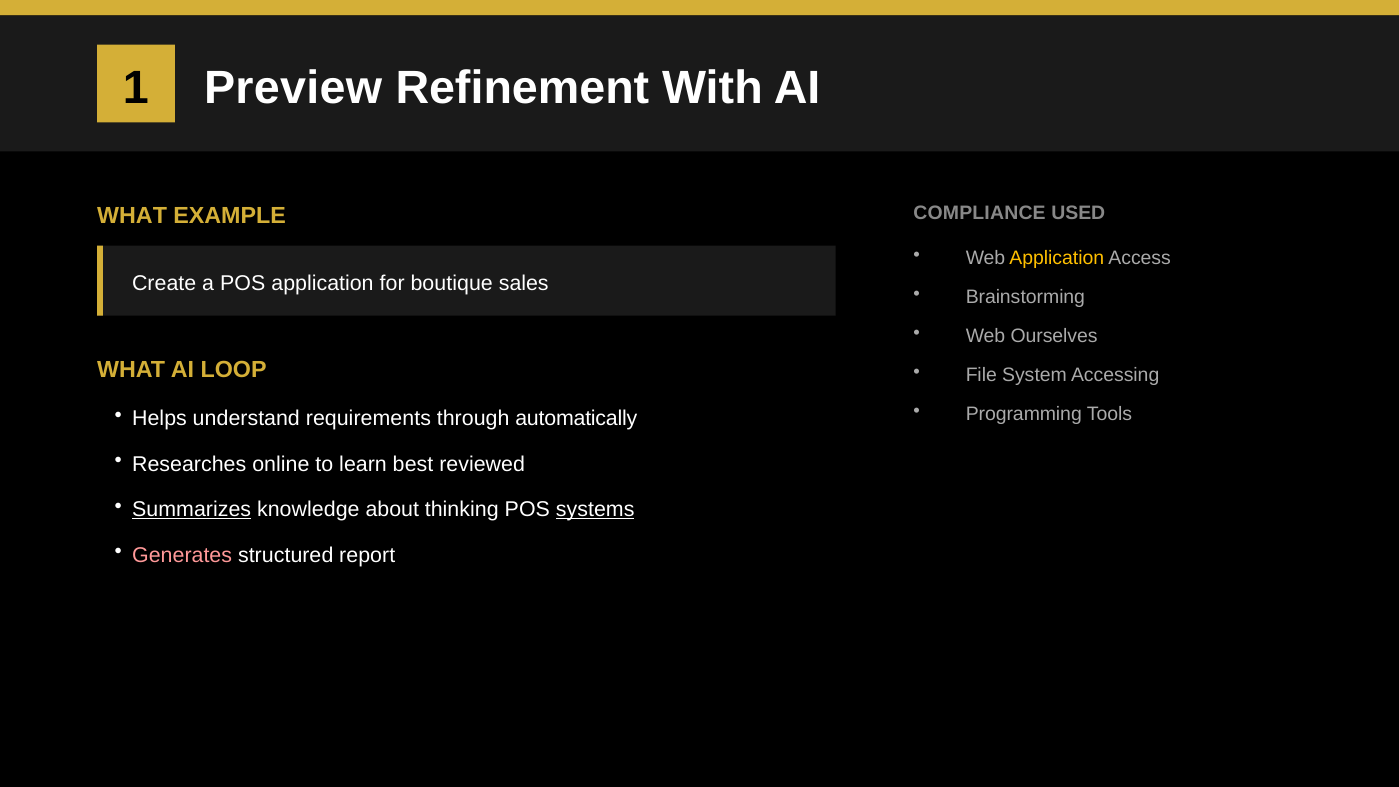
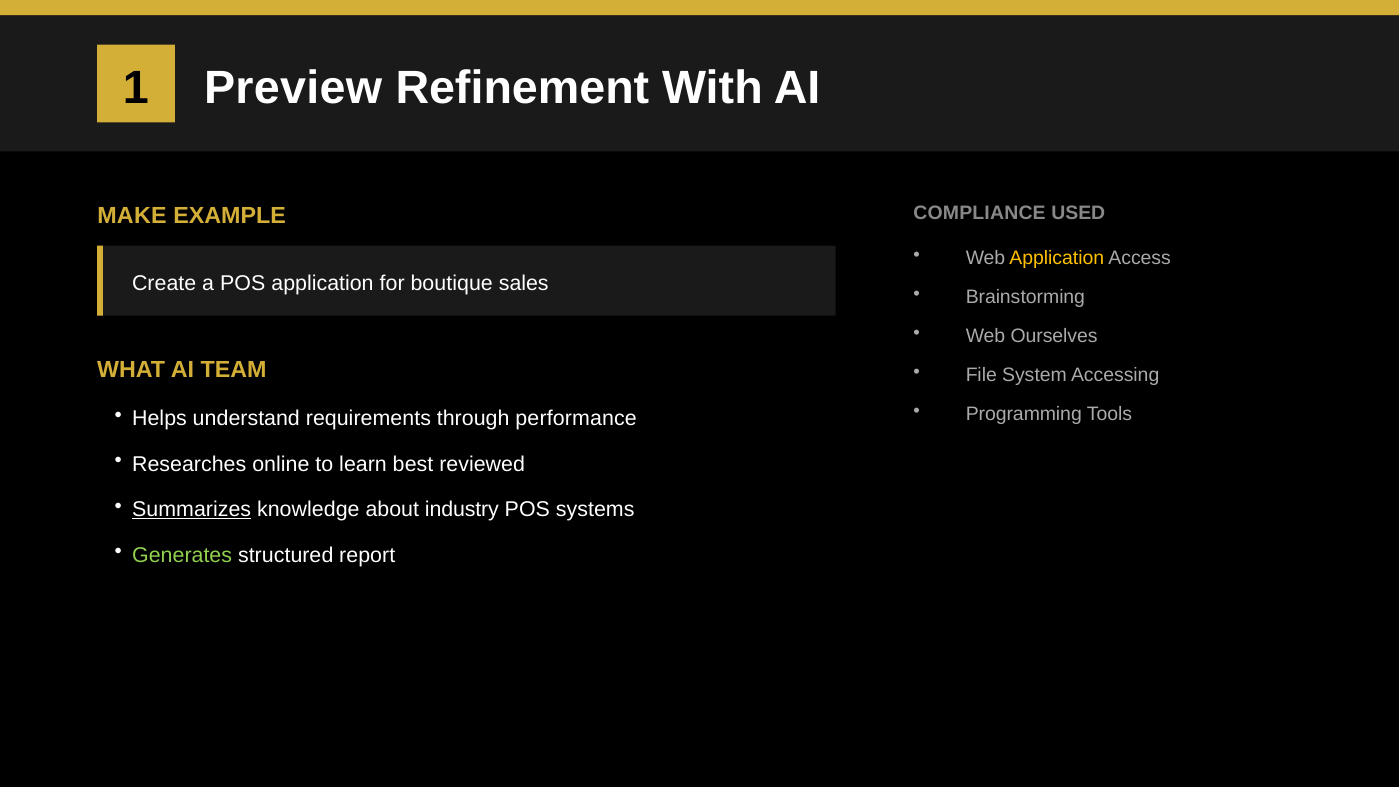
WHAT: WHAT -> MAKE (132, 216)
LOOP: LOOP -> TEAM (234, 370)
automatically: automatically -> performance (576, 419)
thinking: thinking -> industry (462, 510)
systems underline: present -> none (595, 510)
Generates colour: pink -> light green (182, 555)
